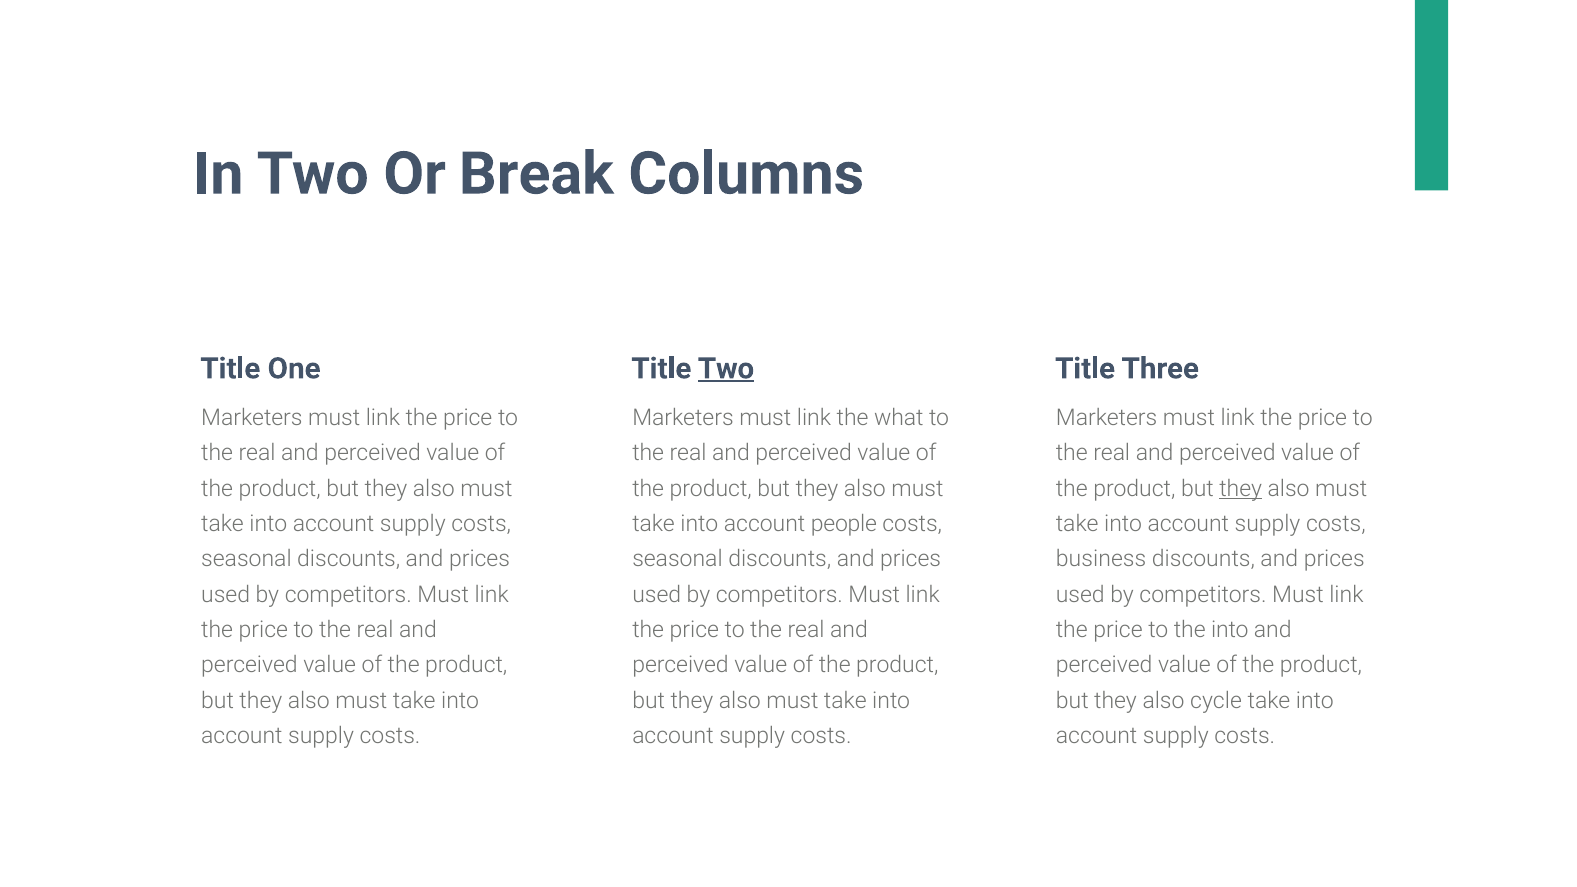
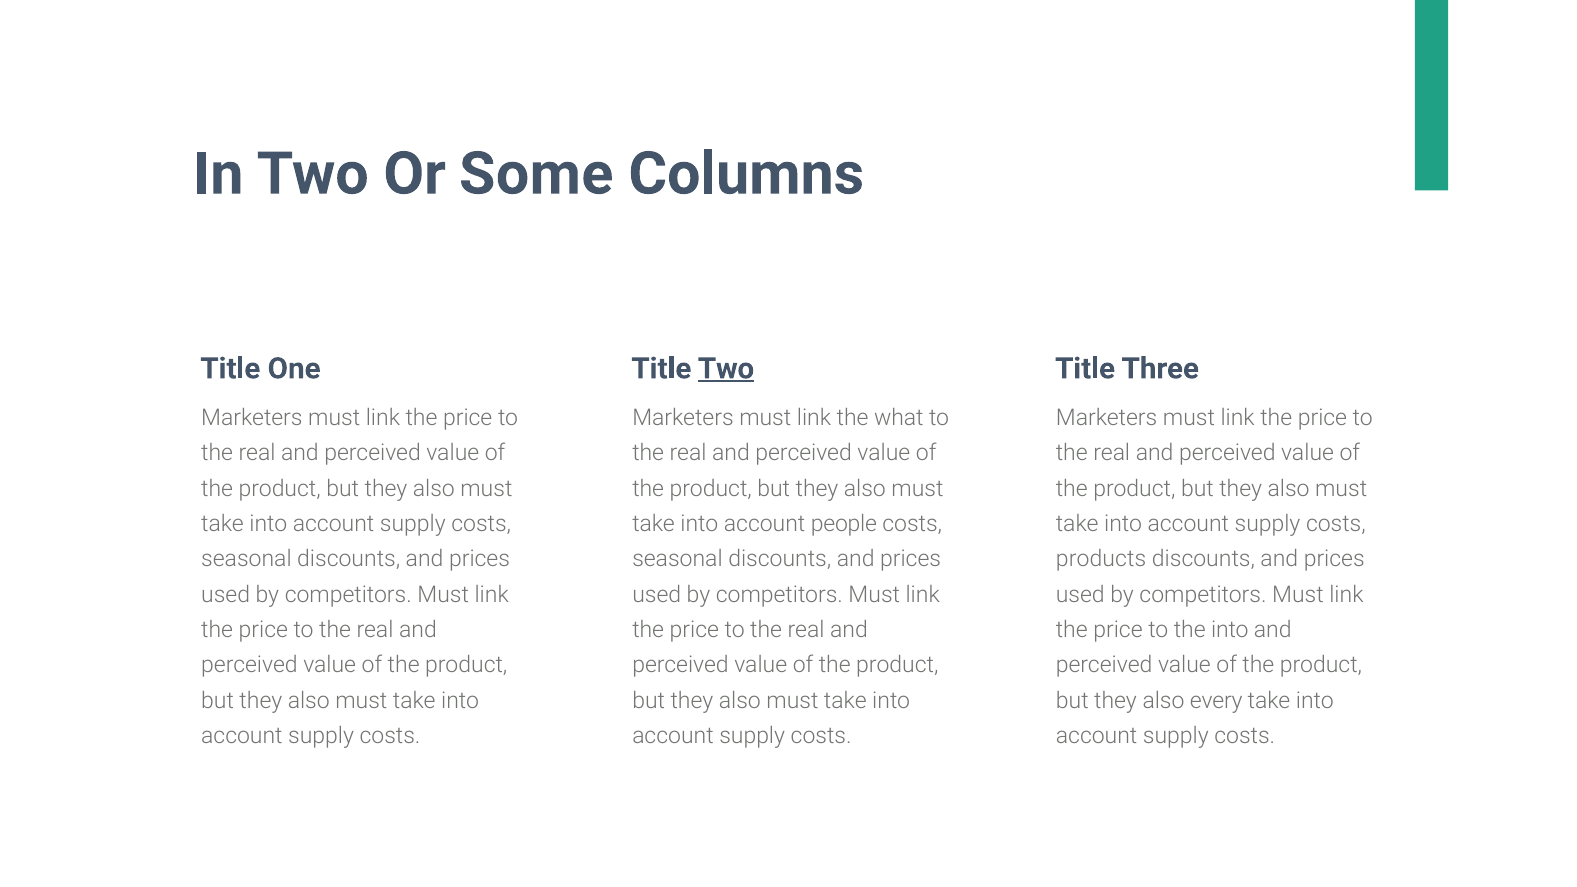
Break: Break -> Some (536, 174)
they underline: present -> none (1241, 489)
business: business -> products (1101, 559)
cycle: cycle -> every (1216, 701)
